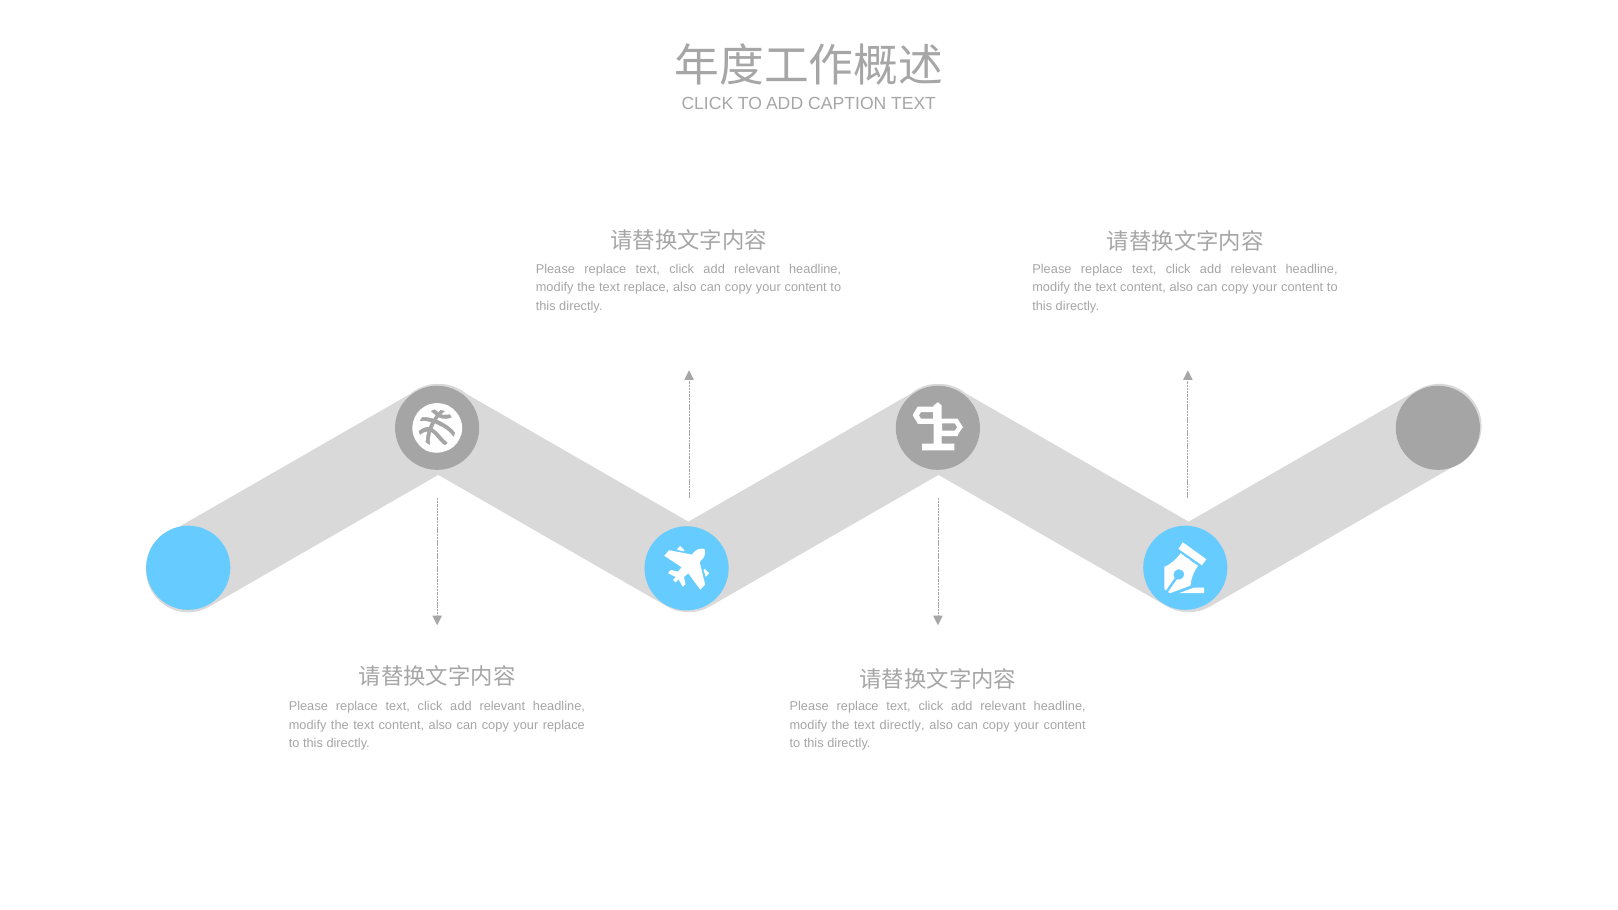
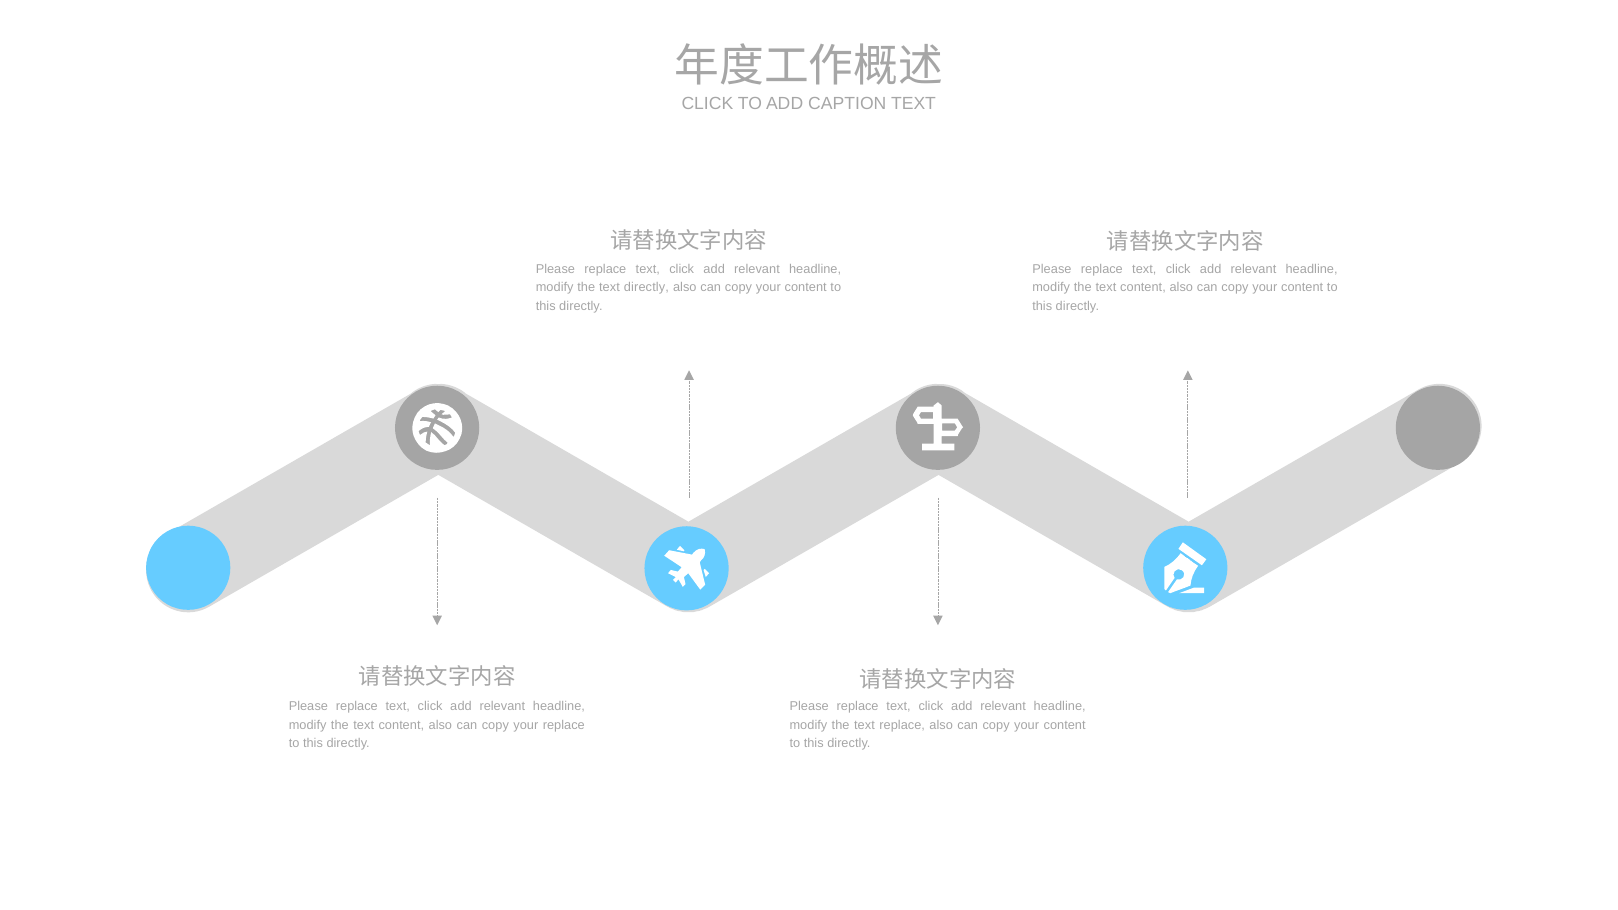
text replace: replace -> directly (646, 288)
text directly: directly -> replace (902, 725)
